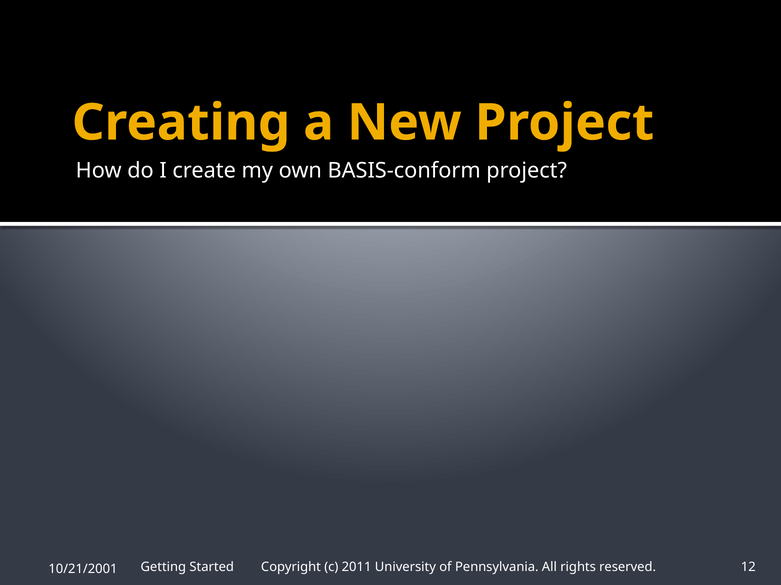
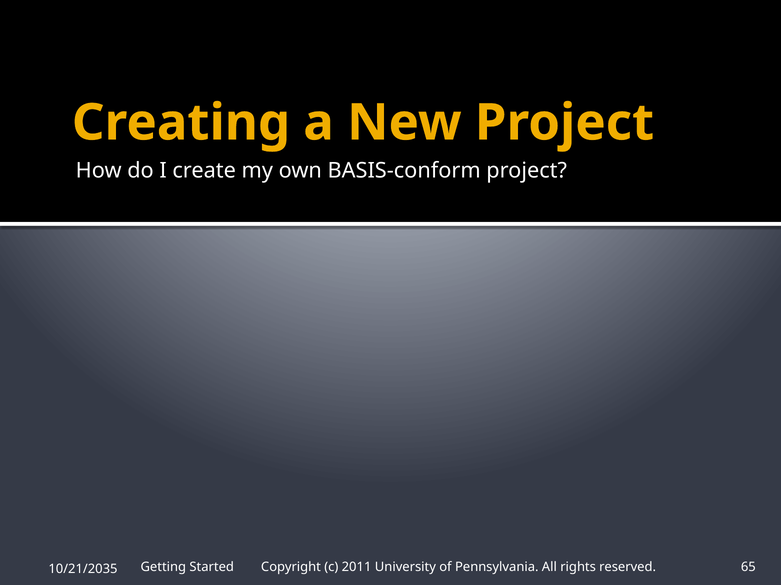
12: 12 -> 65 (748, 568)
10/21/2001: 10/21/2001 -> 10/21/2035 (83, 570)
